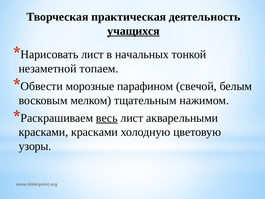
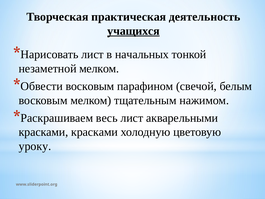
незаметной топаем: топаем -> мелком (99, 68)
морозные: морозные -> восковым (90, 86)
весь underline: present -> none (107, 118)
узоры: узоры -> уроку (35, 146)
